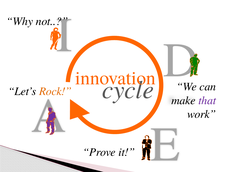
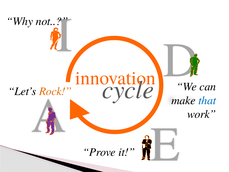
that colour: purple -> blue (207, 100)
